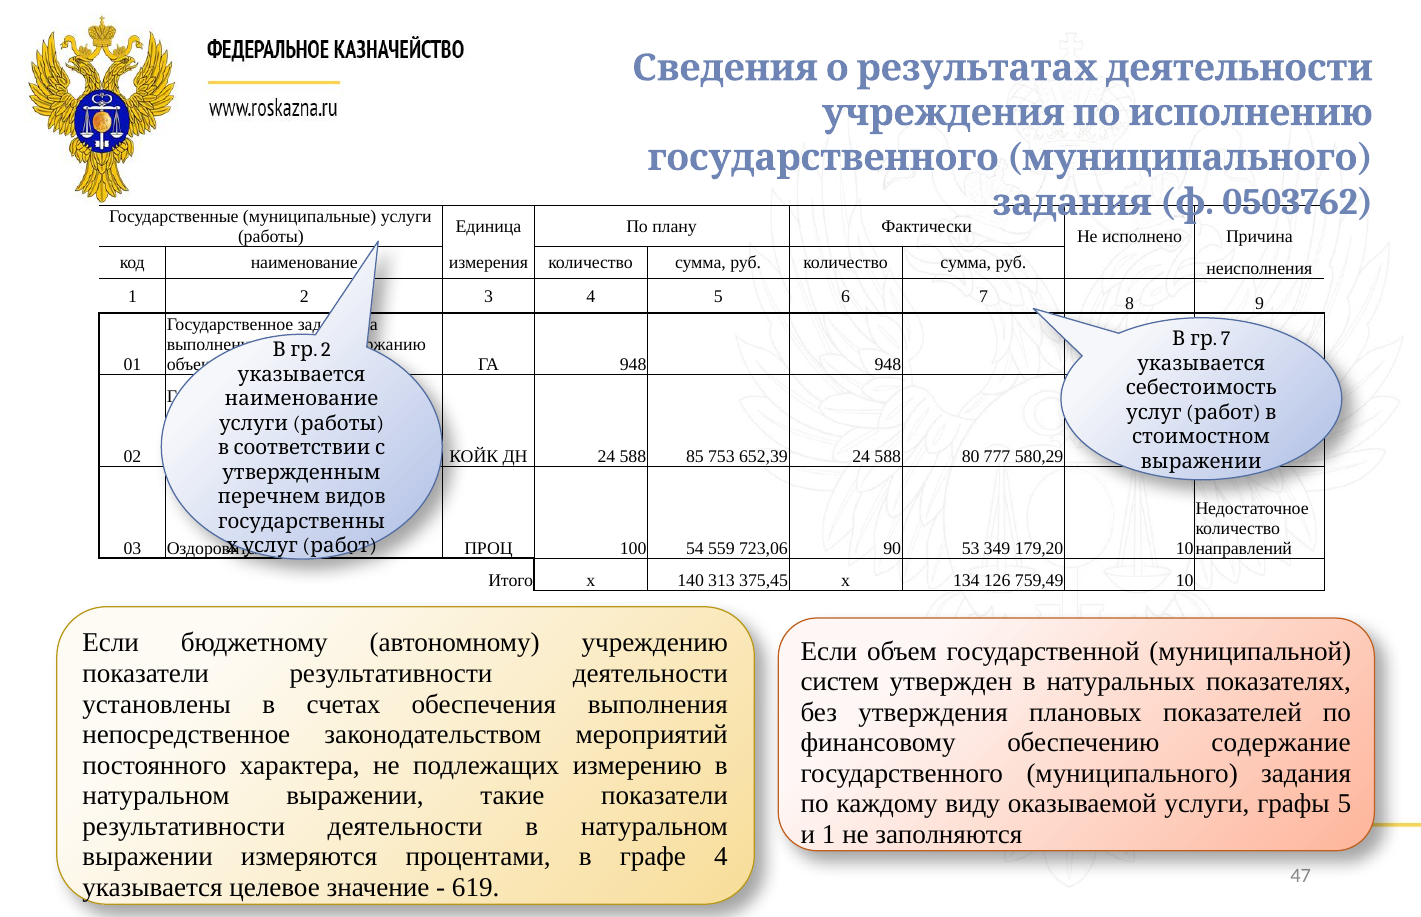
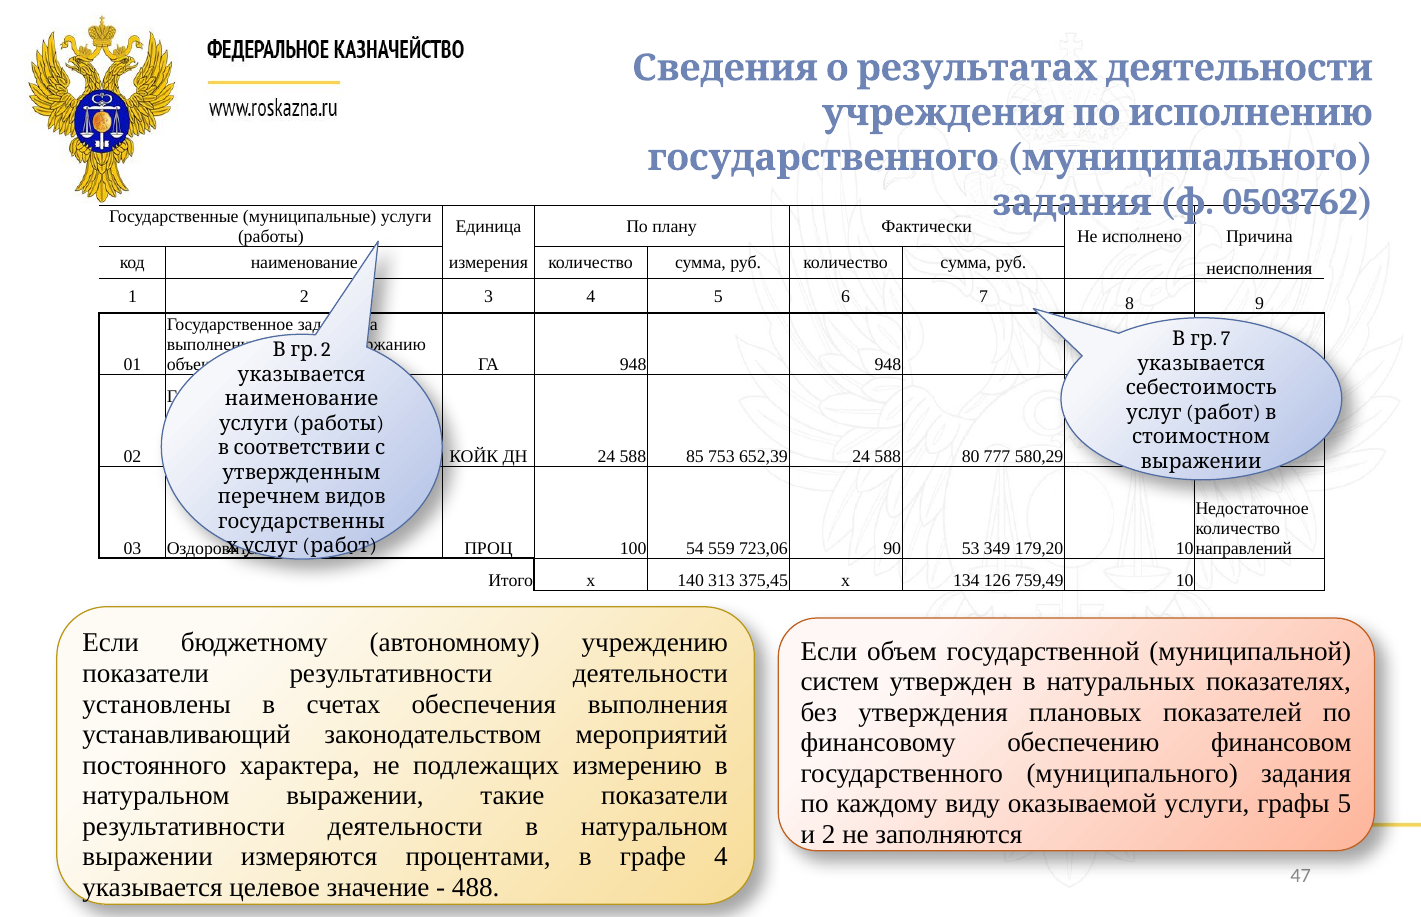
непосредственное: непосредственное -> устанавливающий (186, 735)
содержание: содержание -> финансовом (1281, 743)
и 1: 1 -> 2 (829, 835)
619: 619 -> 488 (476, 888)
